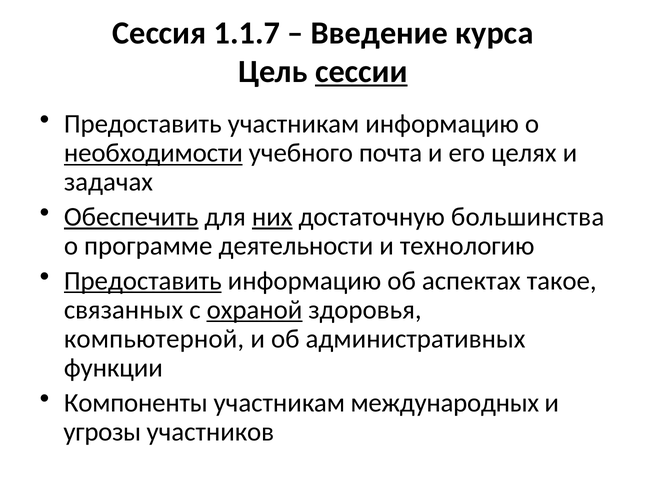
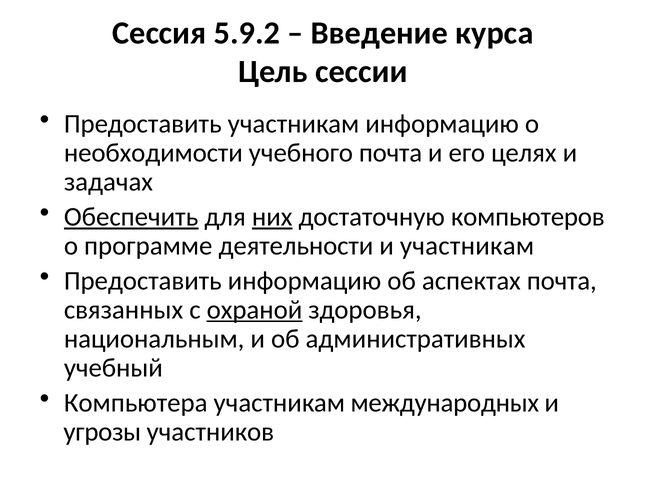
1.1.7: 1.1.7 -> 5.9.2 (247, 33)
сессии underline: present -> none (361, 72)
необходимости underline: present -> none (153, 153)
большинства: большинства -> компьютеров (528, 217)
и технологию: технологию -> участникам (467, 246)
Предоставить underline: present -> none (143, 281)
аспектах такое: такое -> почта (562, 281)
компьютерной: компьютерной -> национальным (154, 339)
функции: функции -> учебный (113, 368)
Компоненты: Компоненты -> Компьютера (136, 403)
